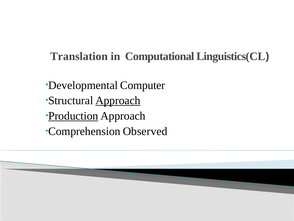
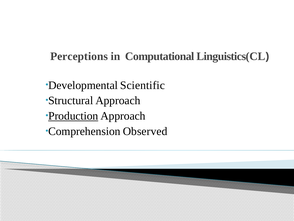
Translation: Translation -> Perceptions (79, 56)
Computer: Computer -> Scientific (143, 85)
Approach underline: present -> none (118, 100)
